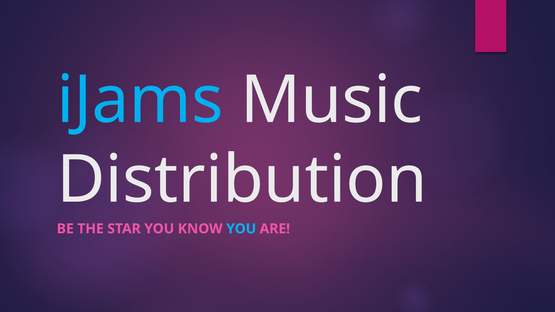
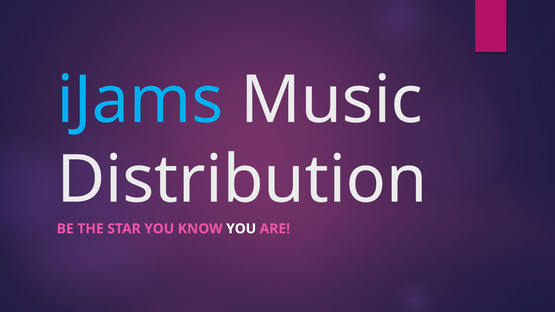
YOU colour: light blue -> white (241, 229)
